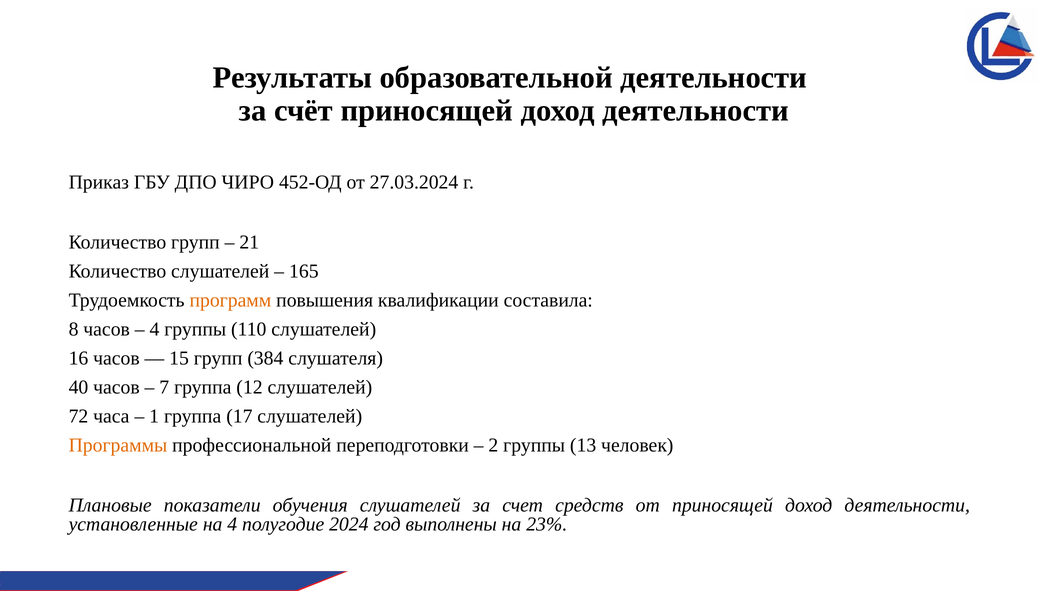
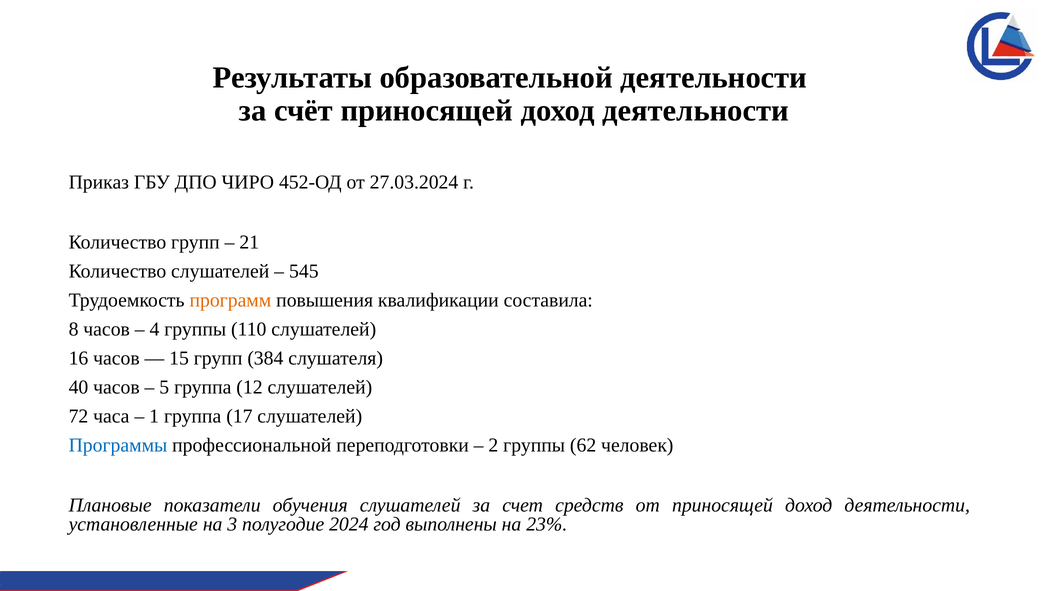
165: 165 -> 545 (304, 271)
7: 7 -> 5 (164, 387)
Программы colour: orange -> blue (118, 445)
13: 13 -> 62 (583, 445)
на 4: 4 -> 3 (232, 525)
